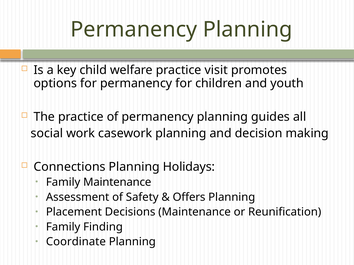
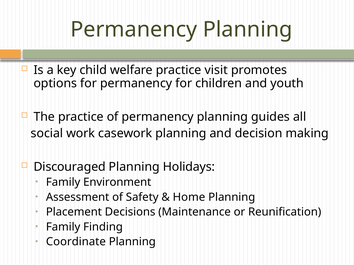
Connections: Connections -> Discouraged (70, 167)
Family Maintenance: Maintenance -> Environment (117, 183)
Offers: Offers -> Home (189, 197)
